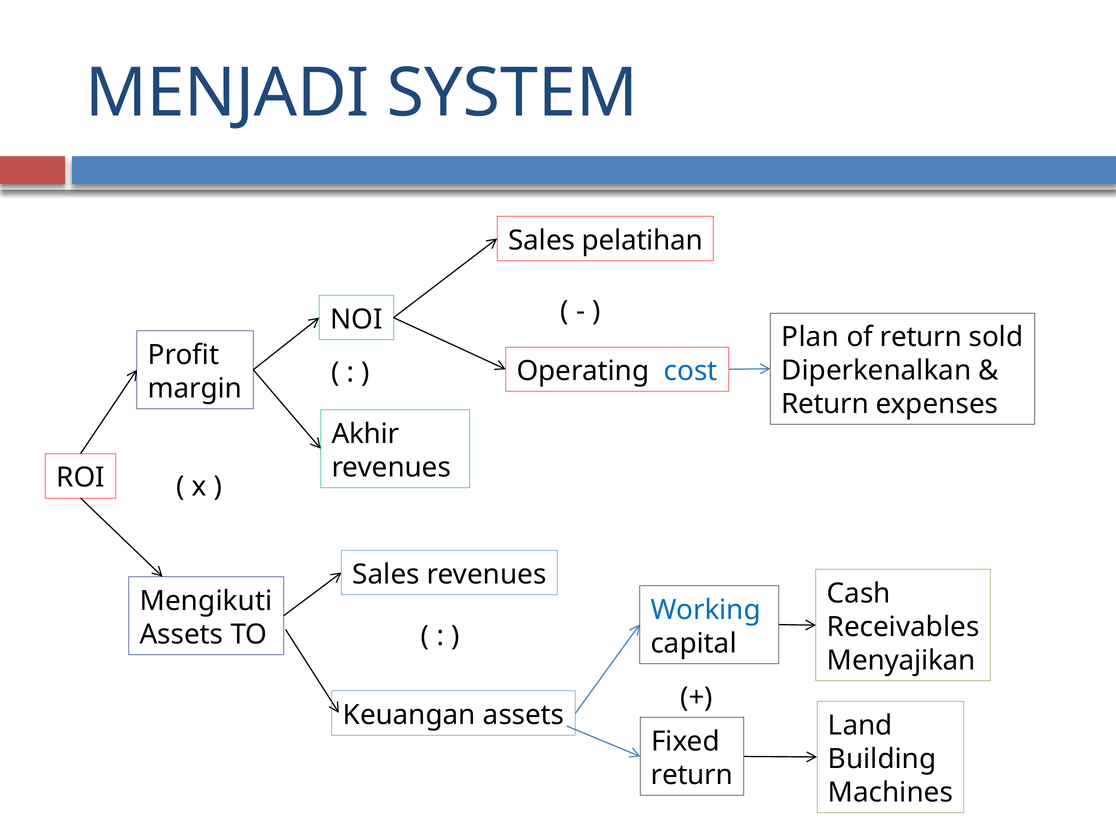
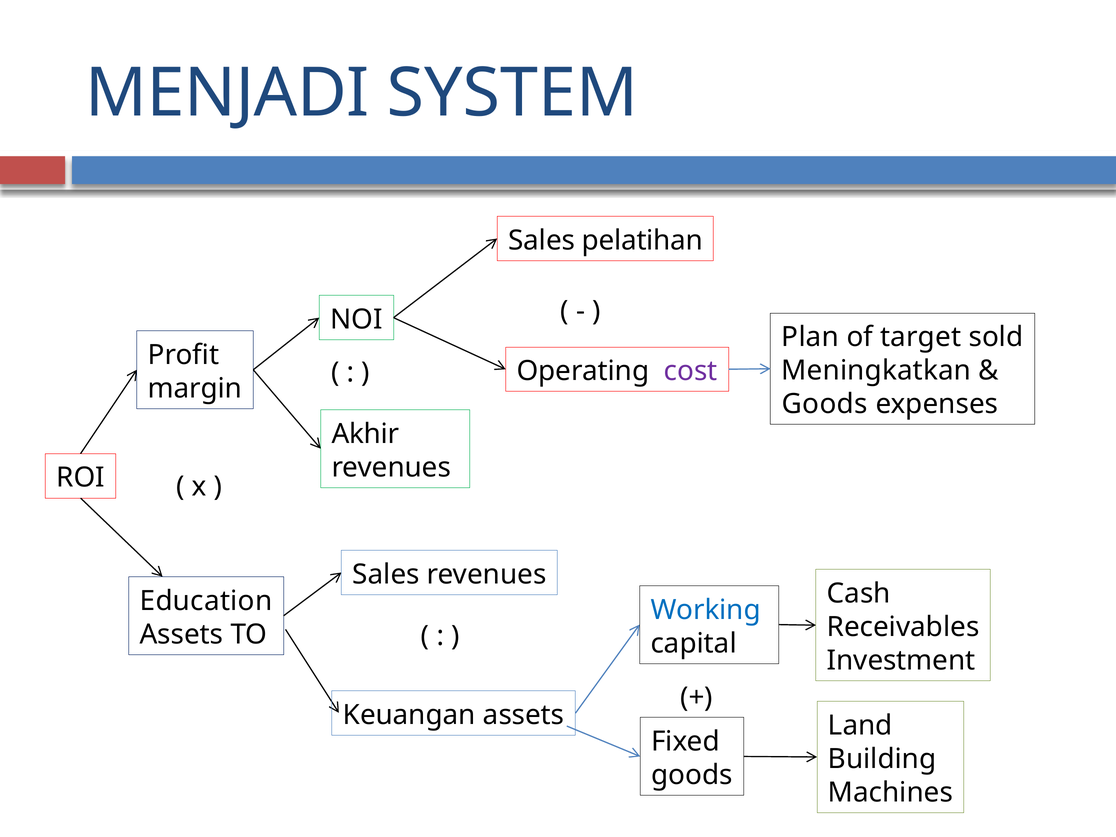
of return: return -> target (921, 337)
Diperkenalkan: Diperkenalkan -> Meningkatkan (876, 371)
cost colour: blue -> purple (691, 371)
Return: Return -> Goods (825, 404)
Mengikuti: Mengikuti -> Education (206, 601)
Menyajikan: Menyajikan -> Investment (901, 661)
return: return -> goods (692, 775)
